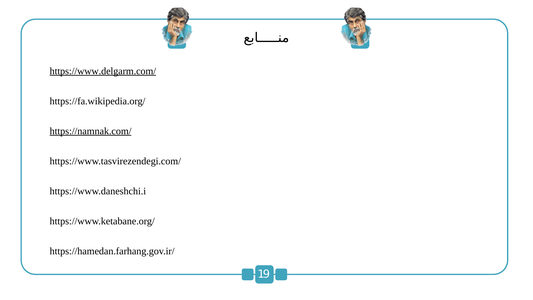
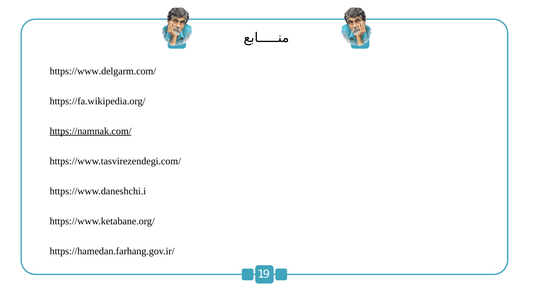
https://www.delgarm.com/ underline: present -> none (103, 71)
